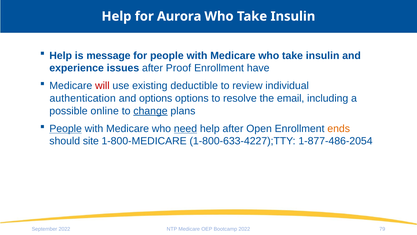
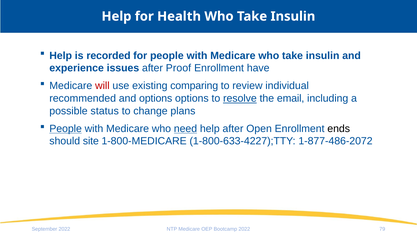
Aurora: Aurora -> Health (179, 16)
message: message -> recorded (108, 55)
deductible: deductible -> comparing (194, 86)
authentication: authentication -> recommended (83, 98)
resolve underline: none -> present (240, 98)
online: online -> status (105, 111)
change underline: present -> none (151, 111)
ends colour: orange -> black (339, 128)
1-877-486-2054: 1-877-486-2054 -> 1-877-486-2072 (336, 141)
